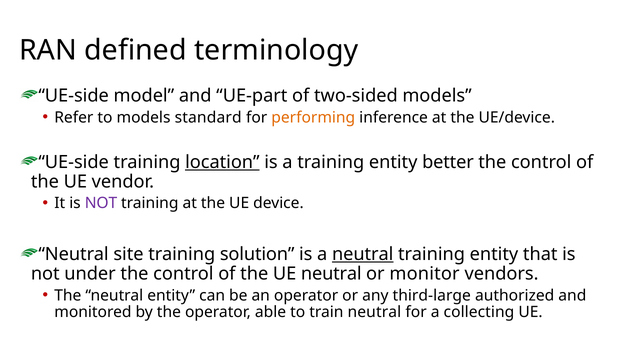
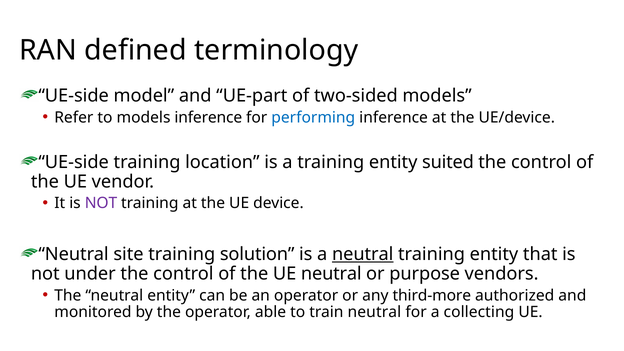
models standard: standard -> inference (208, 117)
performing colour: orange -> blue (313, 117)
location underline: present -> none (222, 162)
better: better -> suited (448, 162)
monitor: monitor -> purpose (425, 274)
third-large: third-large -> third-more (432, 295)
